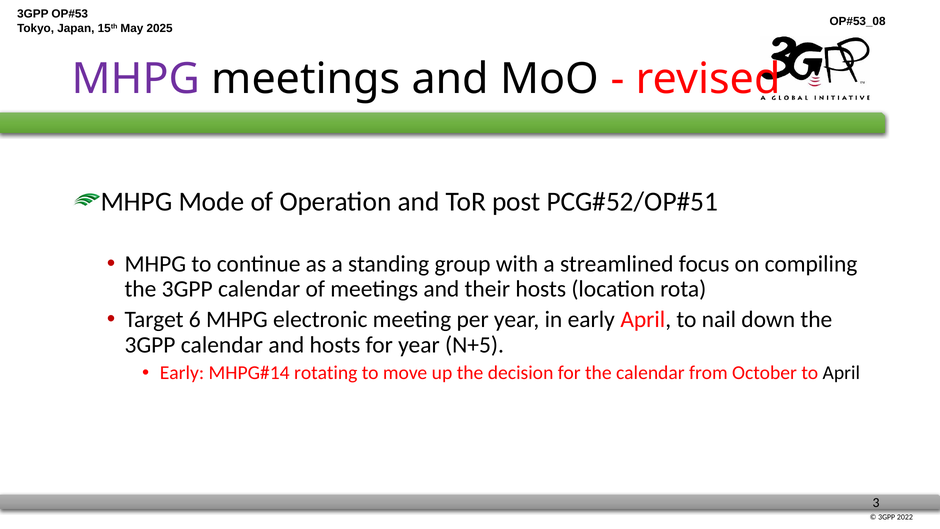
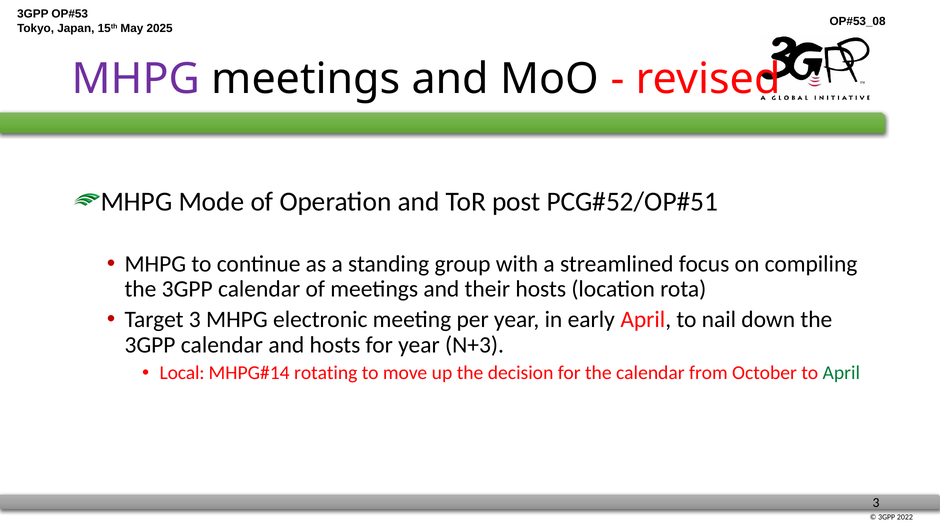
Target 6: 6 -> 3 (195, 319)
N+5: N+5 -> N+3 (474, 345)
Early: Early -> Local (182, 373)
April colour: black -> green (841, 373)
